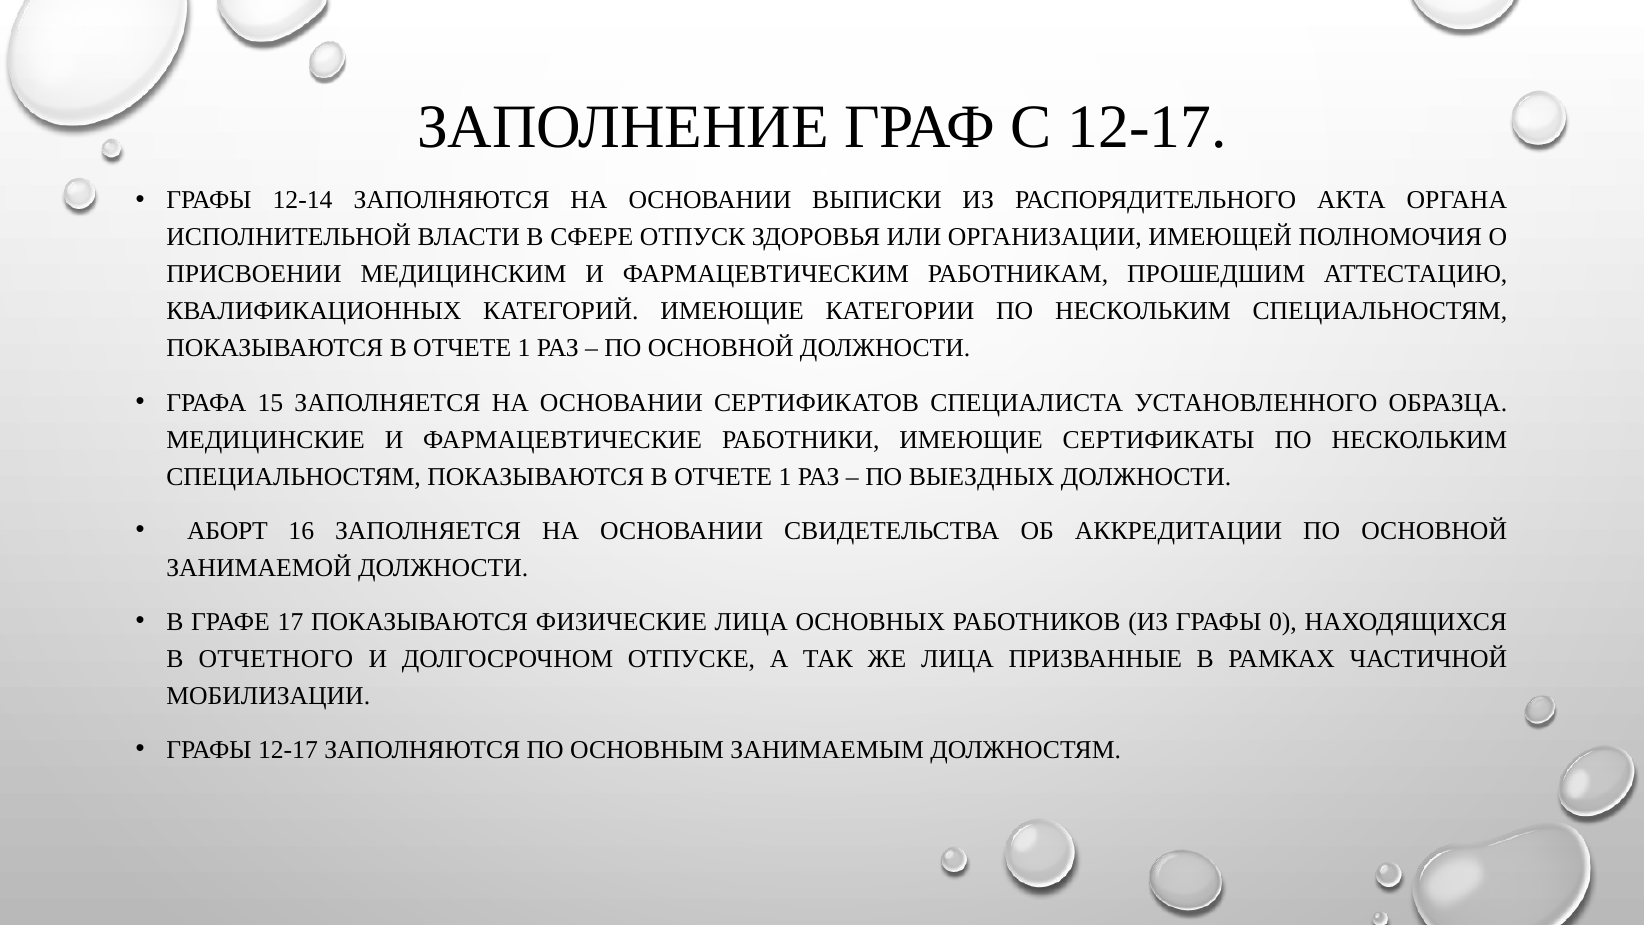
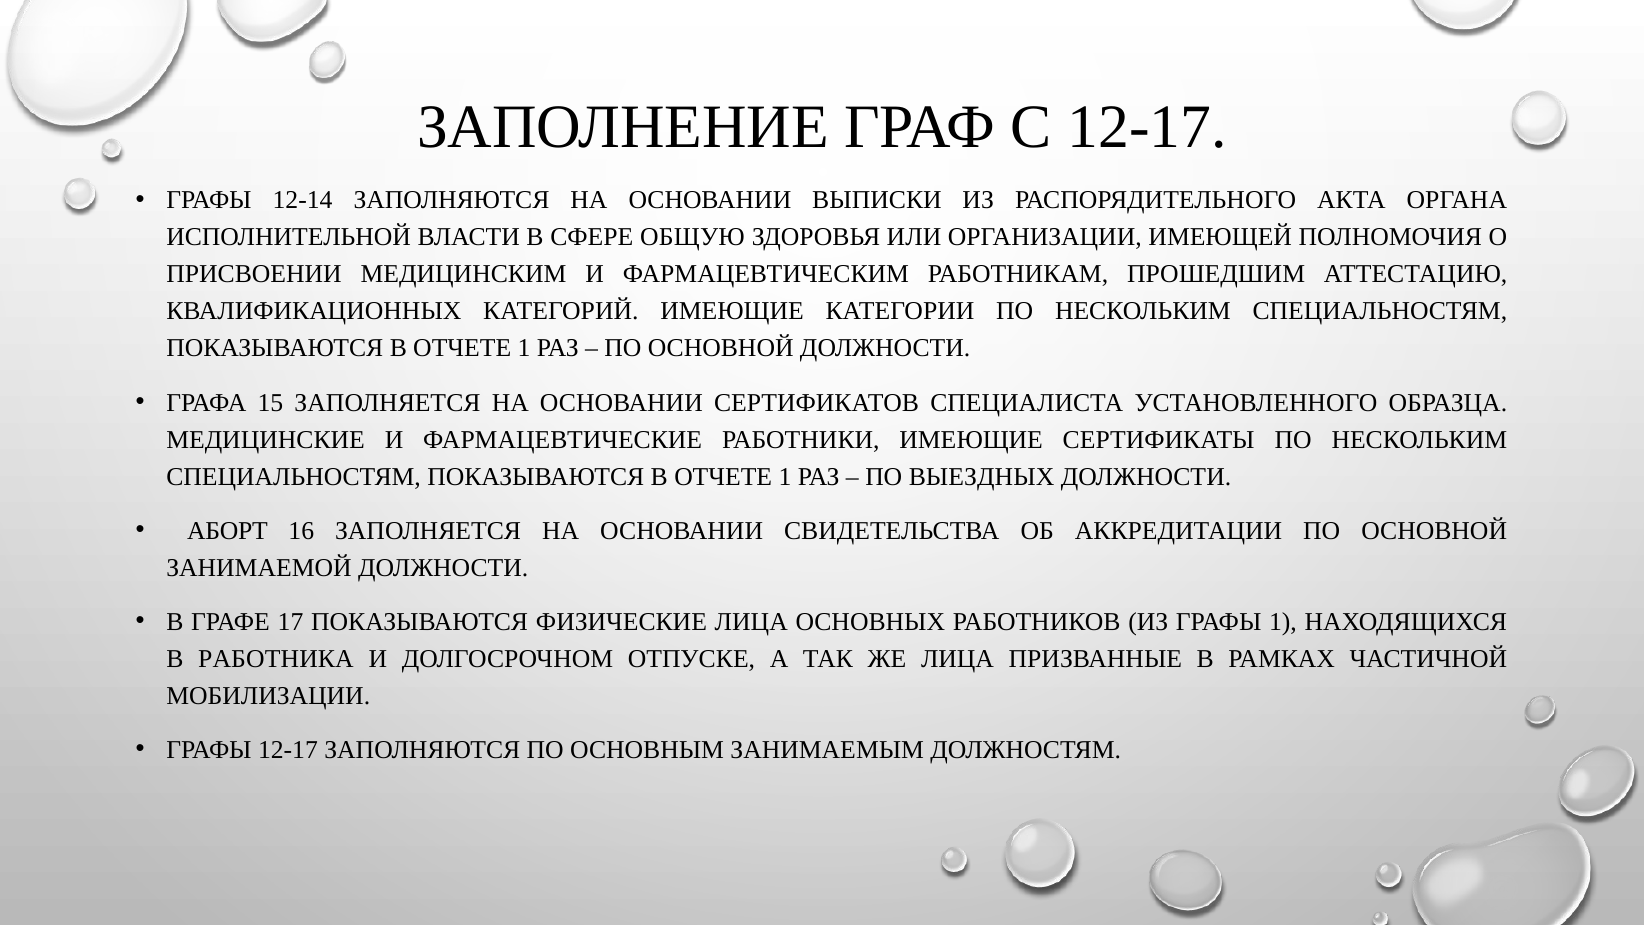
ОТПУСК: ОТПУСК -> ОБЩУЮ (692, 237)
ГРАФЫ 0: 0 -> 1 (1283, 622)
ОТЧЕТНОГО: ОТЧЕТНОГО -> РАБОТНИКА (276, 659)
